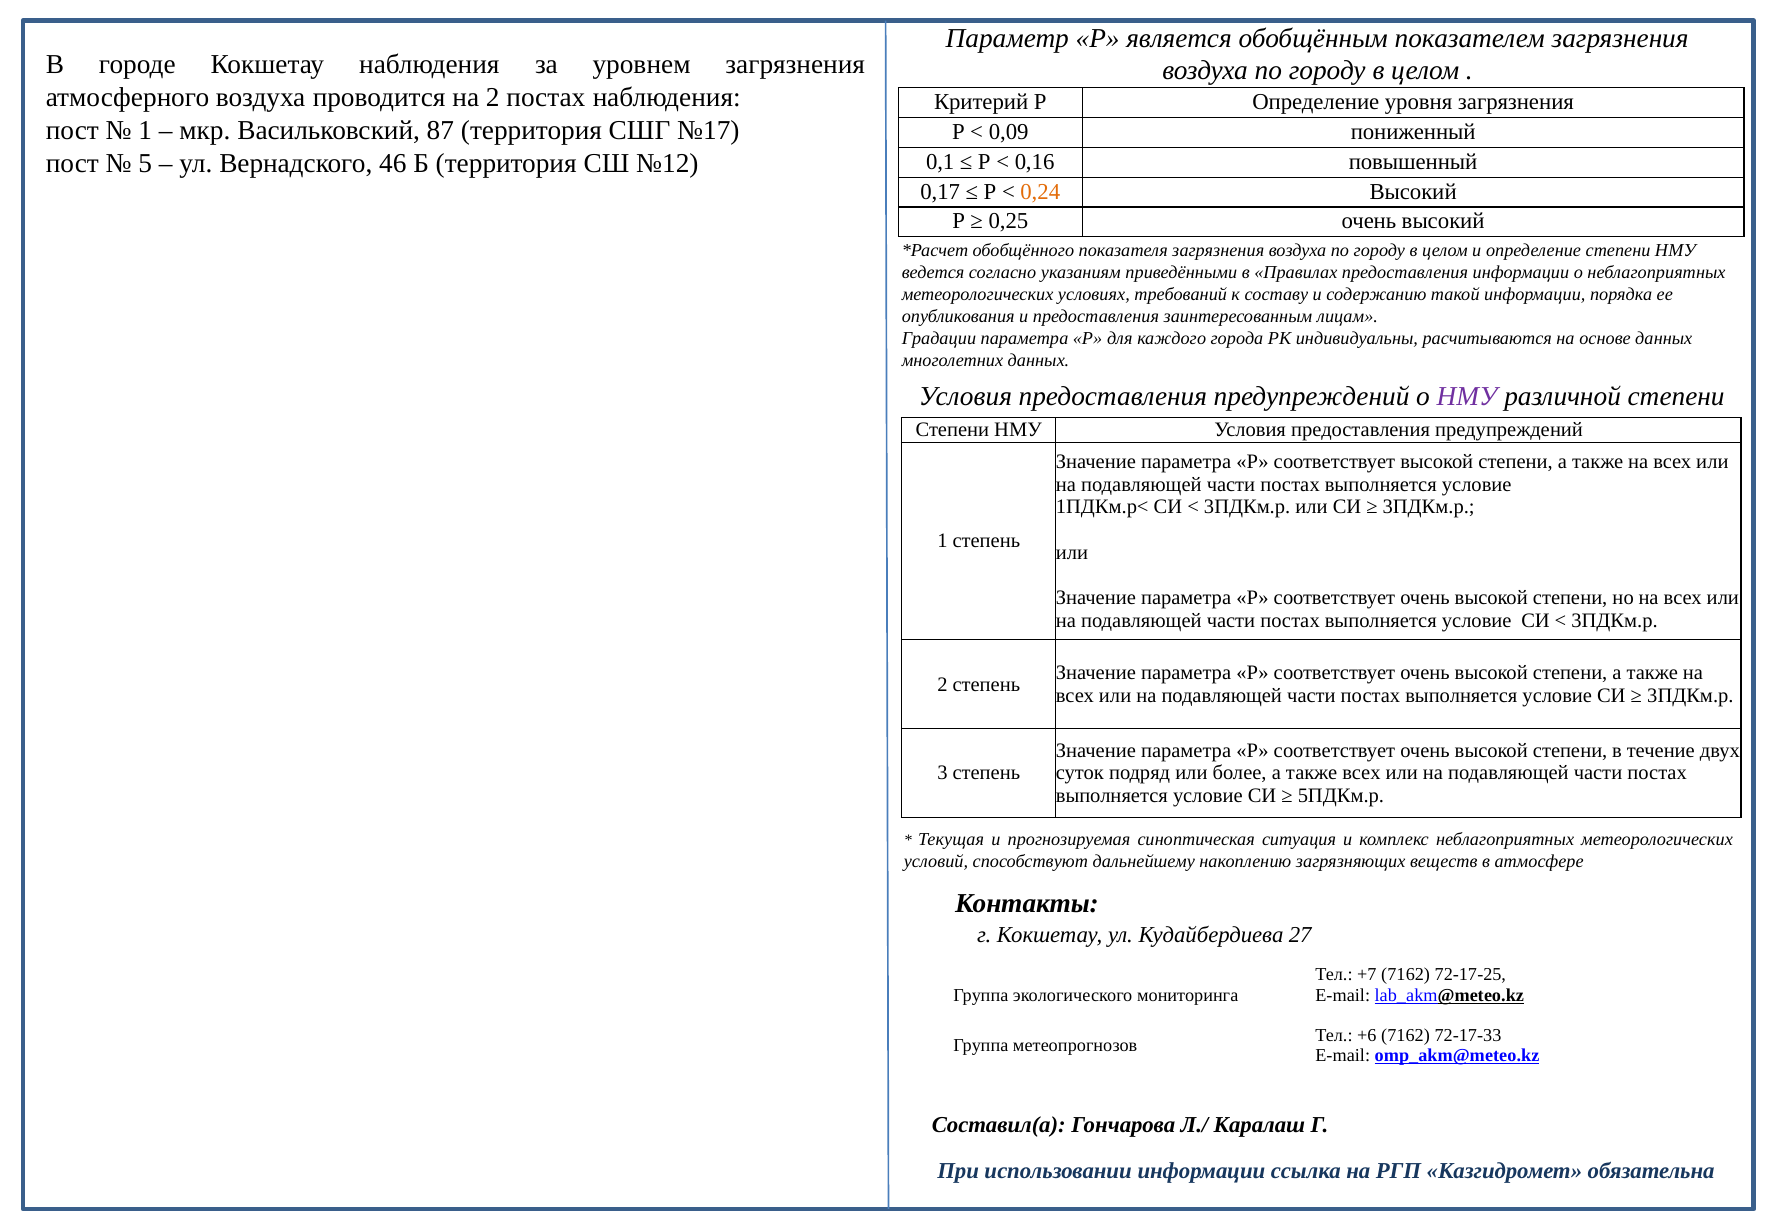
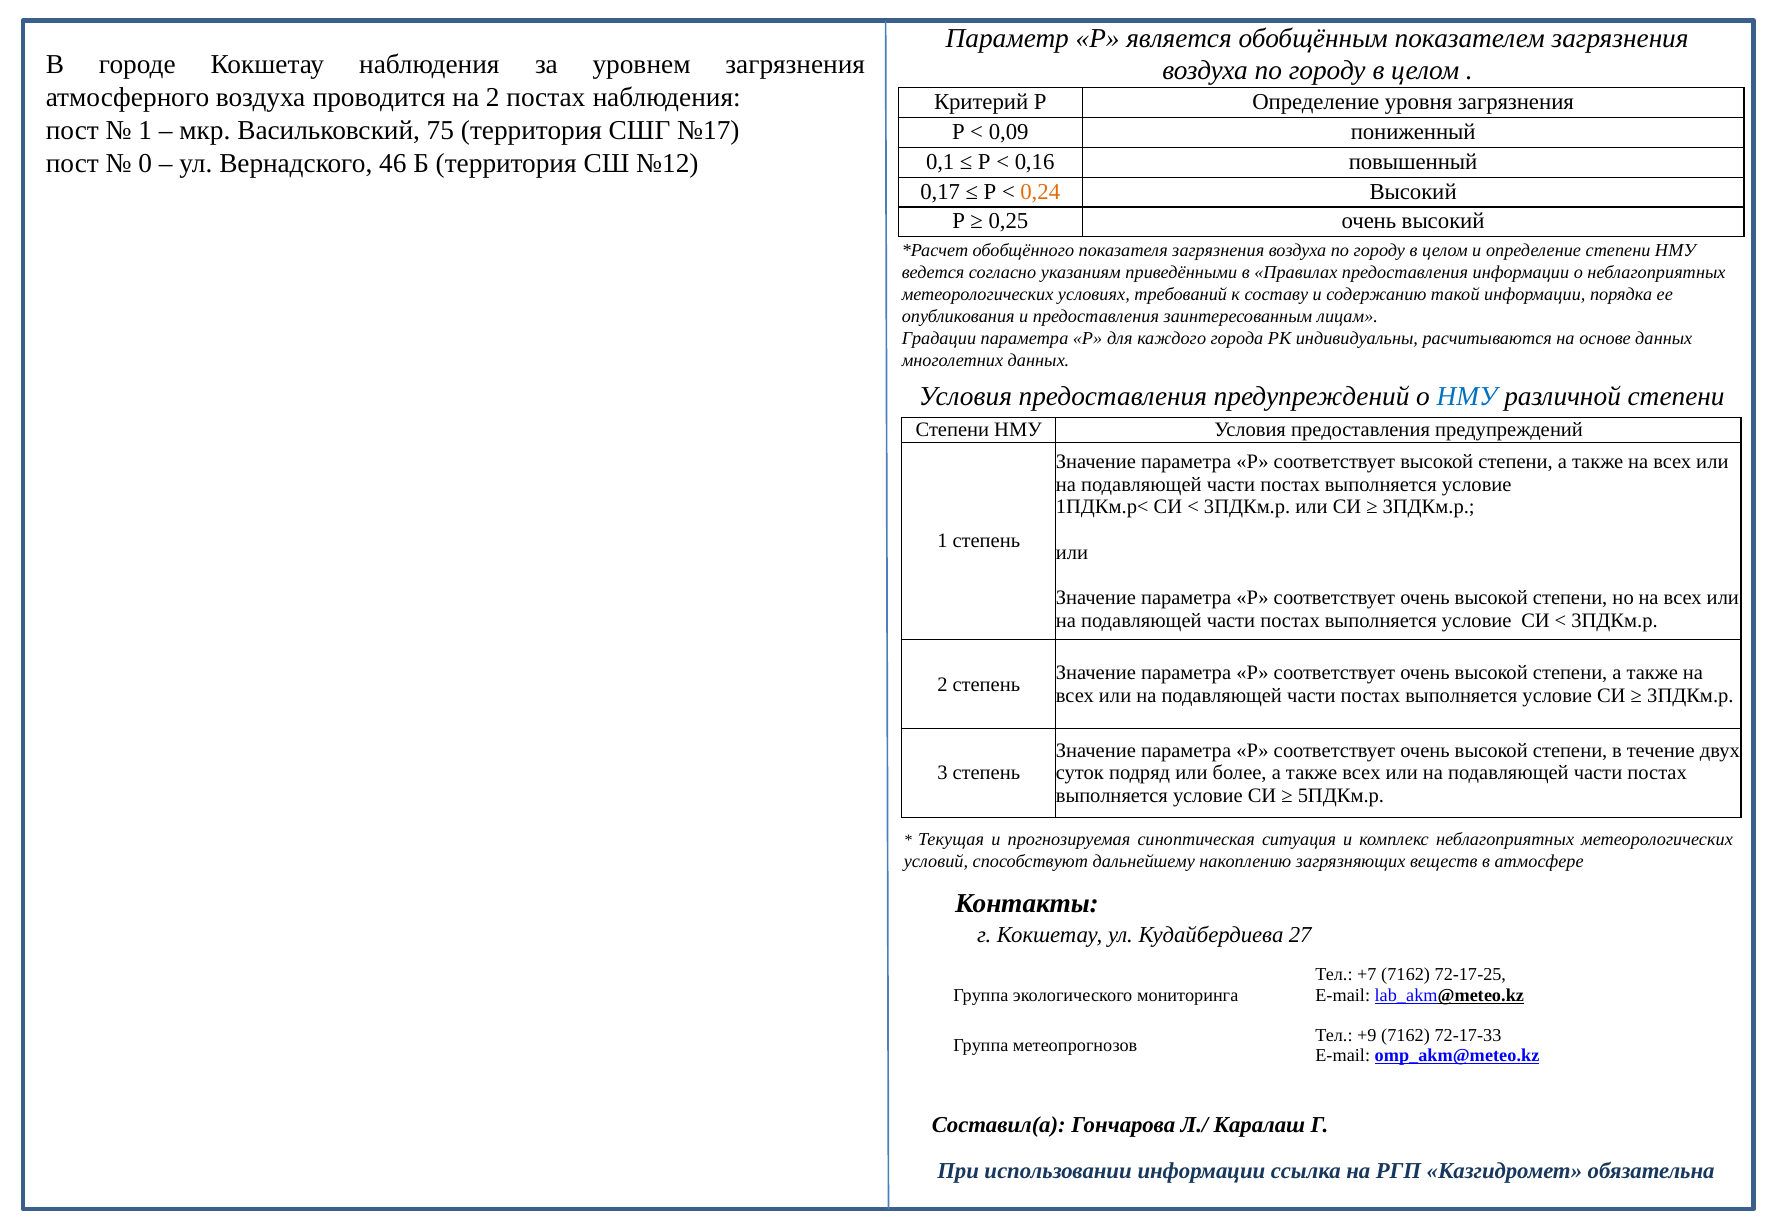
87: 87 -> 75 (440, 130)
5: 5 -> 0 (145, 163)
НМУ colour: purple -> blue (1467, 396)
+6: +6 -> +9 (1367, 1035)
